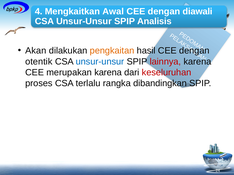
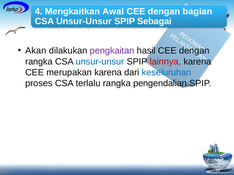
diawali: diawali -> bagian (197, 11)
Analisis: Analisis -> Sebagai (154, 21)
pengkaitan colour: orange -> purple (112, 51)
otentik: otentik -> rangka (39, 62)
keseluruhan colour: red -> blue (167, 73)
dibandingkan: dibandingkan -> pengendalian (160, 84)
